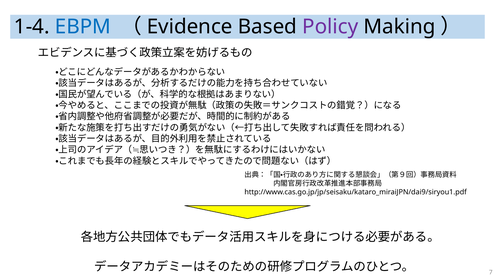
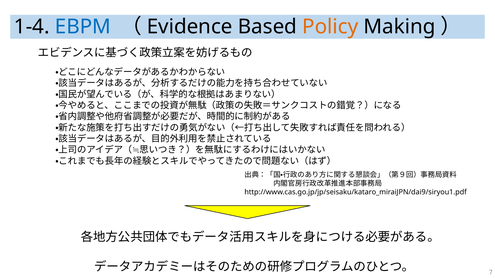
Policy colour: purple -> orange (330, 27)
